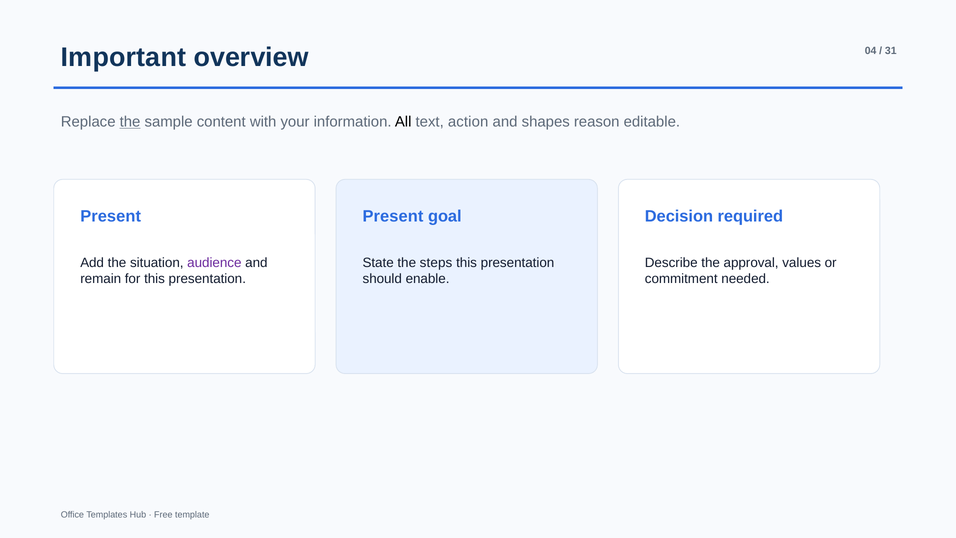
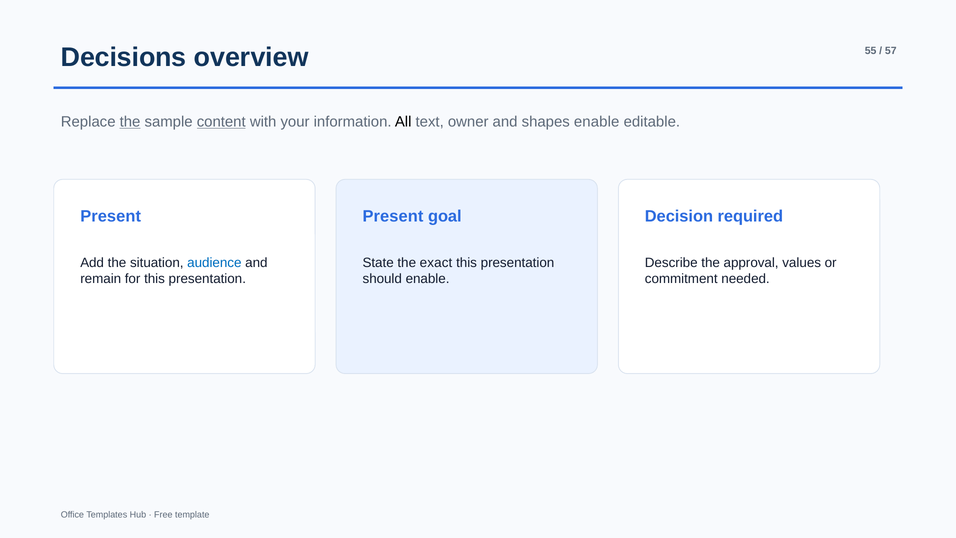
Important: Important -> Decisions (124, 57)
04: 04 -> 55 (871, 51)
31: 31 -> 57 (891, 51)
content underline: none -> present (221, 122)
action: action -> owner (468, 122)
shapes reason: reason -> enable (597, 122)
audience colour: purple -> blue (214, 263)
steps: steps -> exact (436, 263)
